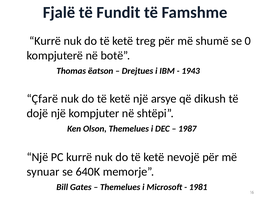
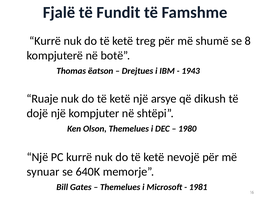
0: 0 -> 8 (248, 41)
Çfarë: Çfarë -> Ruaje (42, 99)
1987: 1987 -> 1980 (187, 128)
